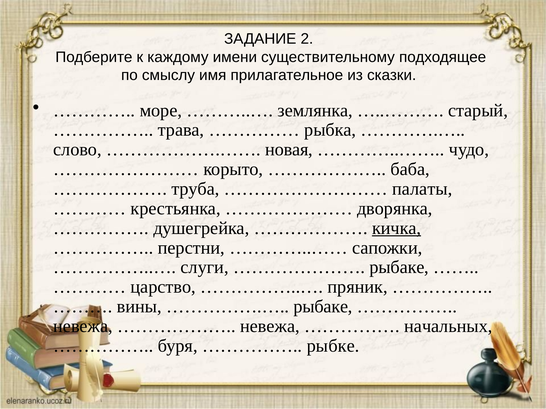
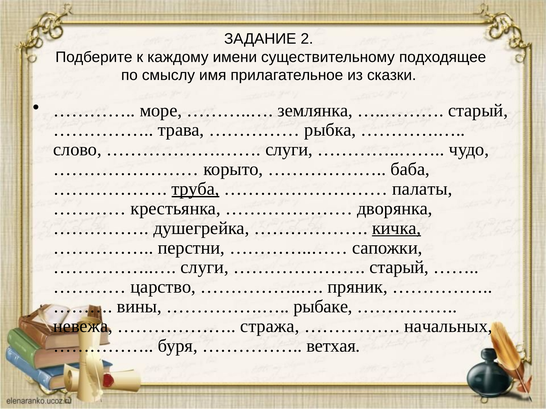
новая: новая -> слуги (289, 150)
труба underline: none -> present (195, 189)
рыбаке: рыбаке -> старый (399, 268)
невежа: невежа -> стража (270, 327)
рыбке: рыбке -> ветхая (333, 346)
